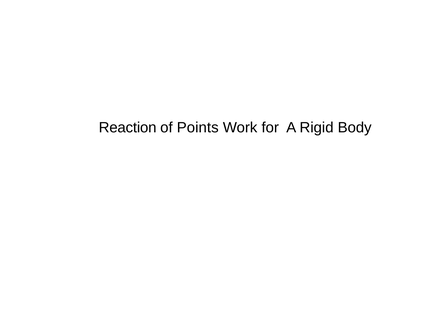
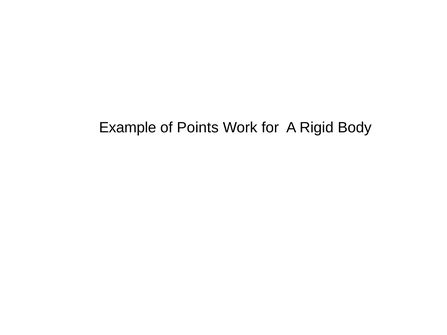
Reaction: Reaction -> Example (128, 128)
